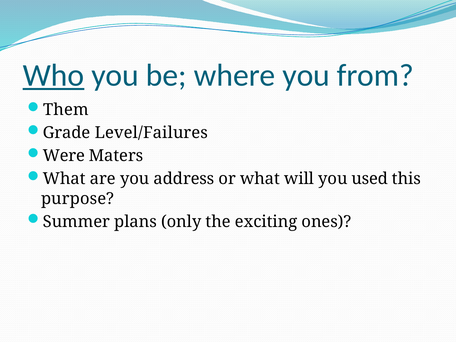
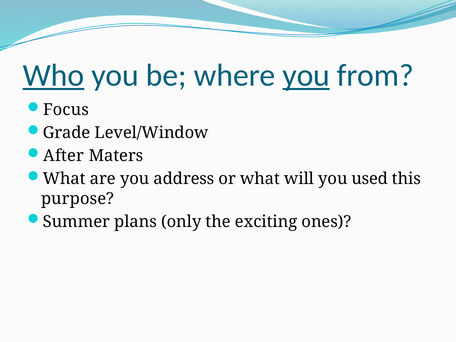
you underline: none -> present (306, 75)
Them: Them -> Focus (66, 110)
Level/Failures: Level/Failures -> Level/Window (151, 133)
Were: Were -> After (64, 156)
